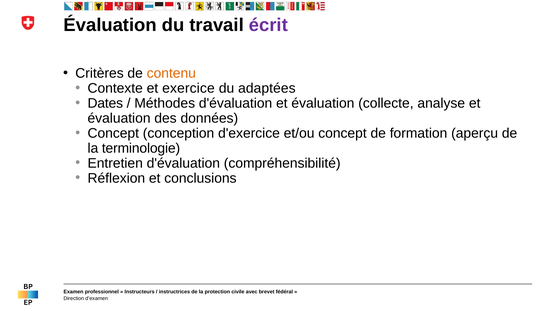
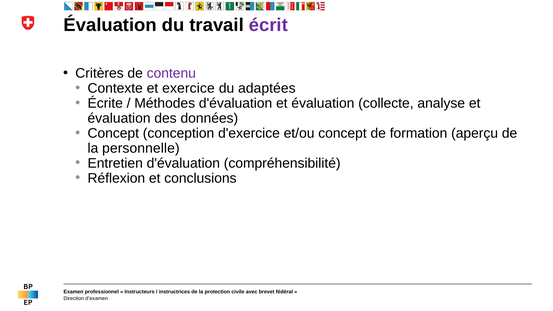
contenu colour: orange -> purple (171, 73)
Dates: Dates -> Écrite (105, 103)
terminologie: terminologie -> personnelle (141, 148)
